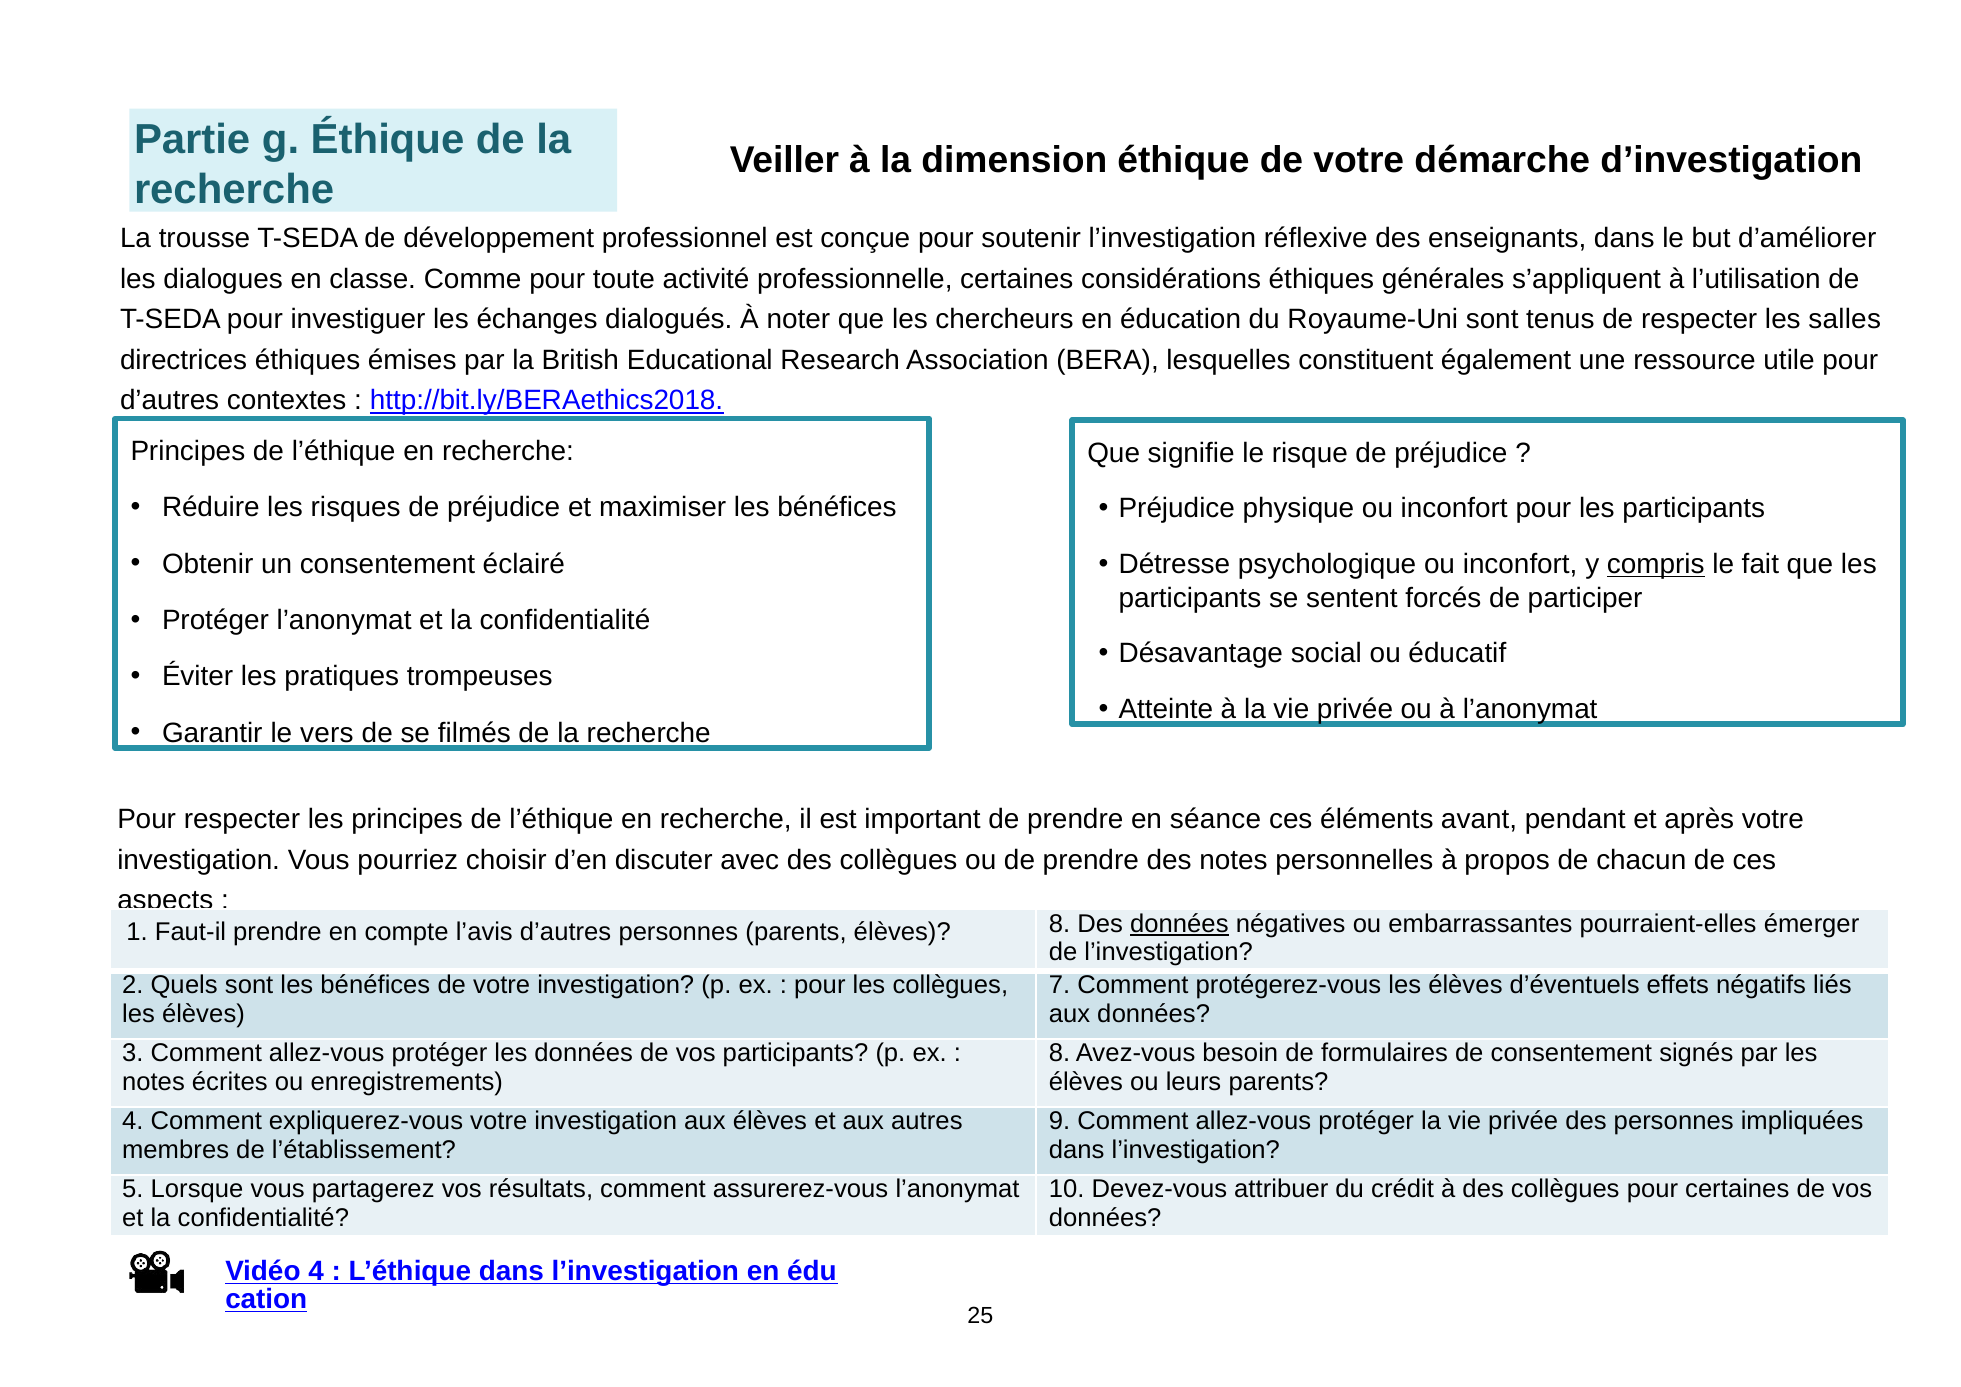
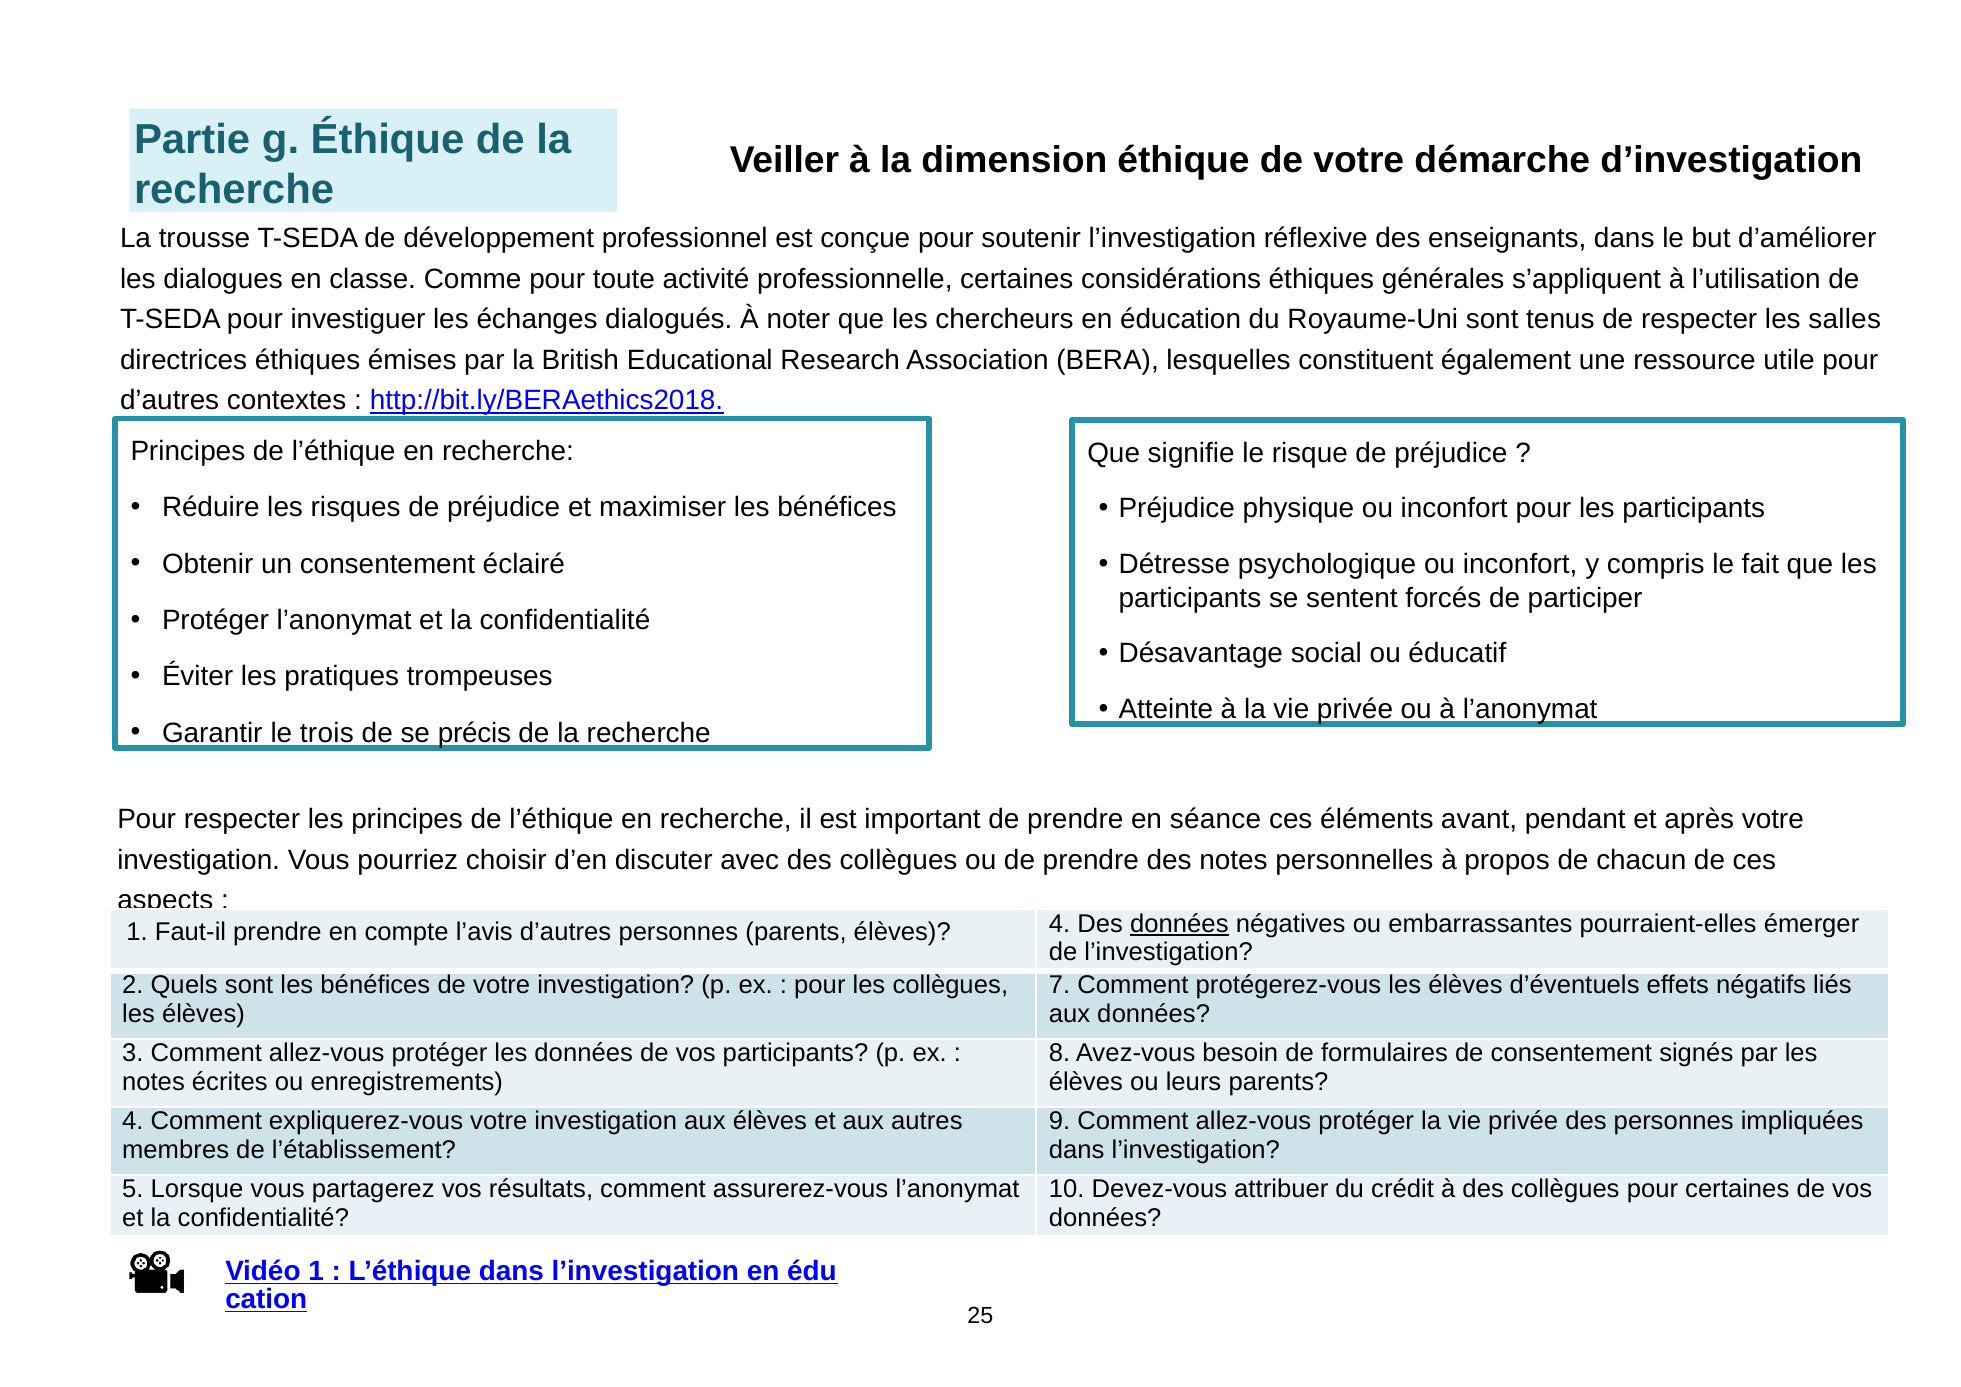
compris underline: present -> none (1656, 564)
vers: vers -> trois (327, 733)
filmés: filmés -> précis (474, 733)
élèves 8: 8 -> 4 (1060, 924)
Vidéo 4: 4 -> 1 (316, 1271)
